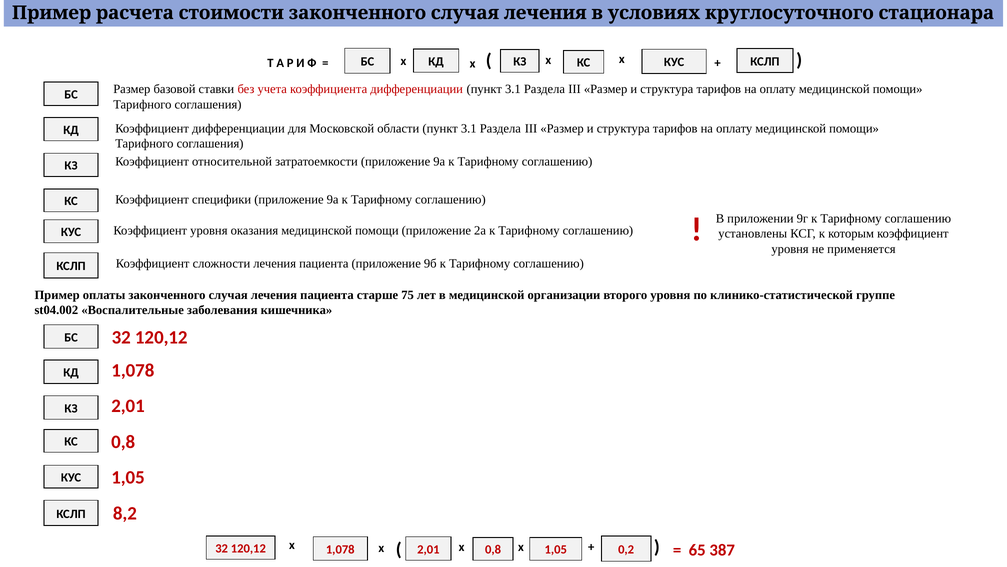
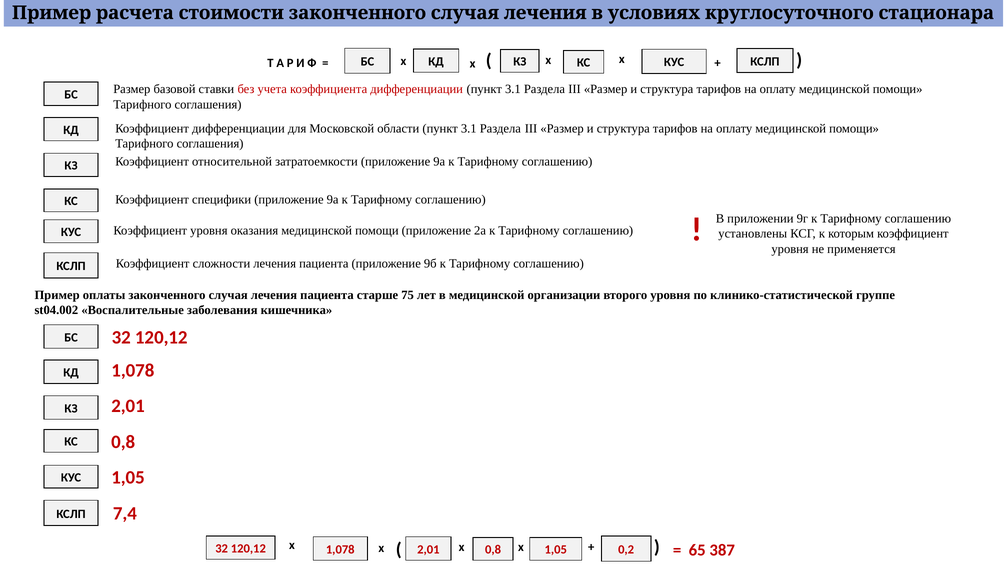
8,2: 8,2 -> 7,4 (125, 513)
